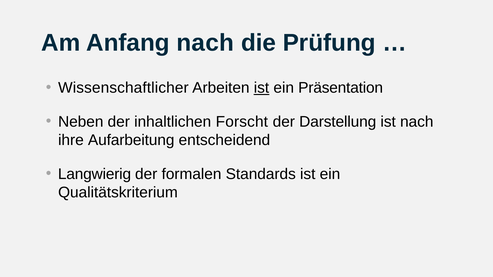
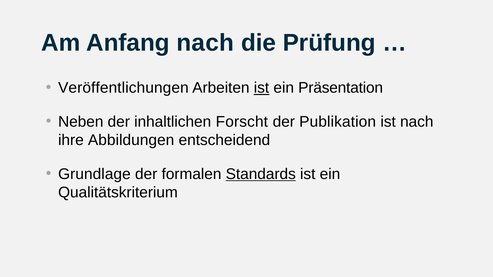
Wissenschaftlicher: Wissenschaftlicher -> Veröffentlichungen (123, 88)
Darstellung: Darstellung -> Publikation (338, 122)
Aufarbeitung: Aufarbeitung -> Abbildungen (131, 140)
Langwierig: Langwierig -> Grundlage (94, 174)
Standards underline: none -> present (261, 174)
